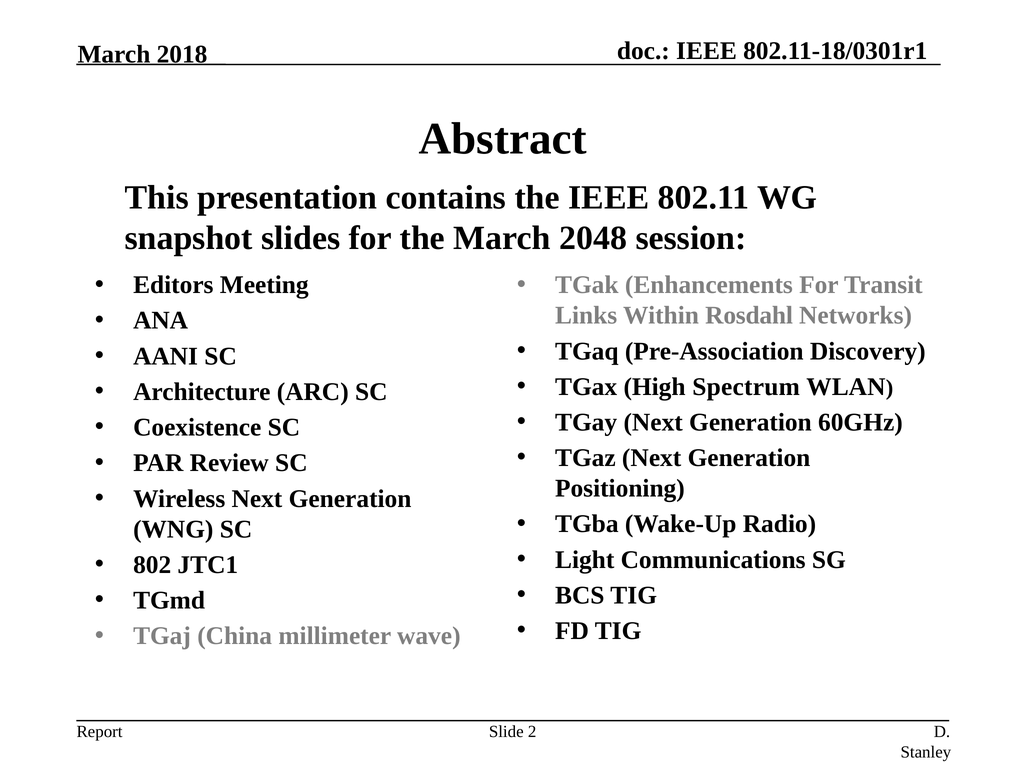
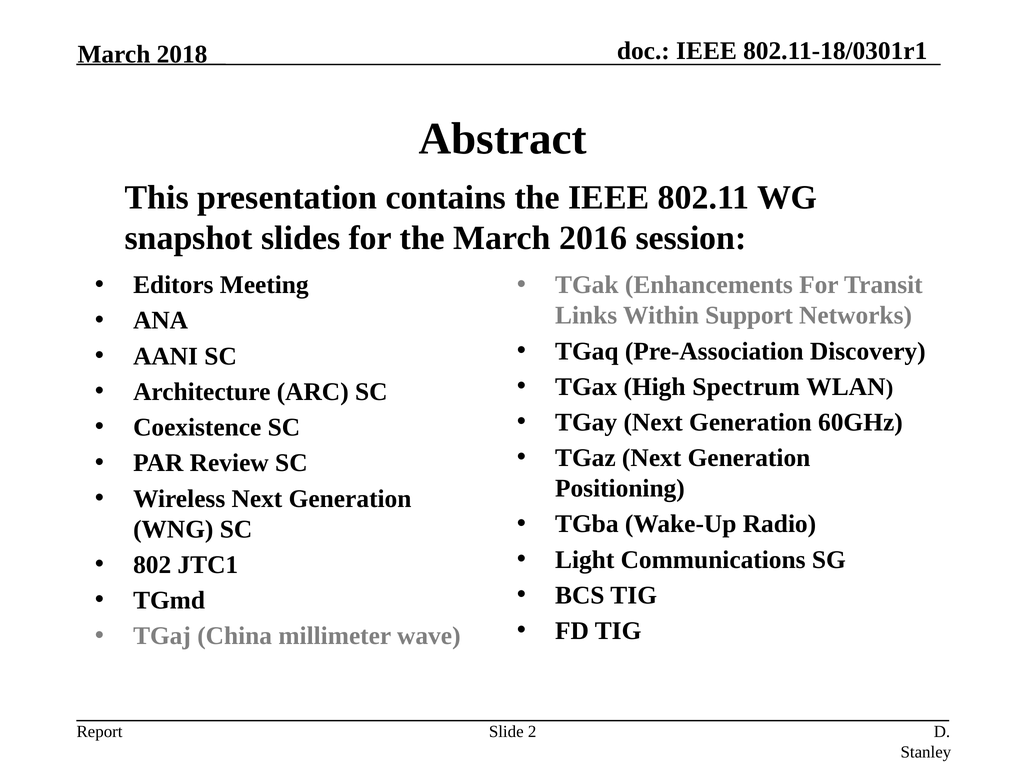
2048: 2048 -> 2016 (593, 238)
Rosdahl: Rosdahl -> Support (749, 315)
